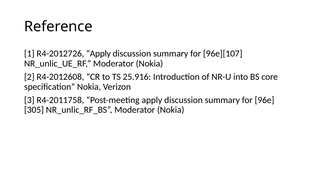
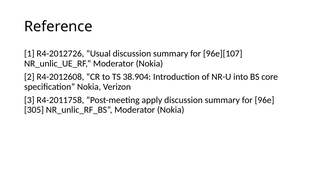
R4-2012726 Apply: Apply -> Usual (98, 54)
25.916: 25.916 -> 38.904 (137, 77)
